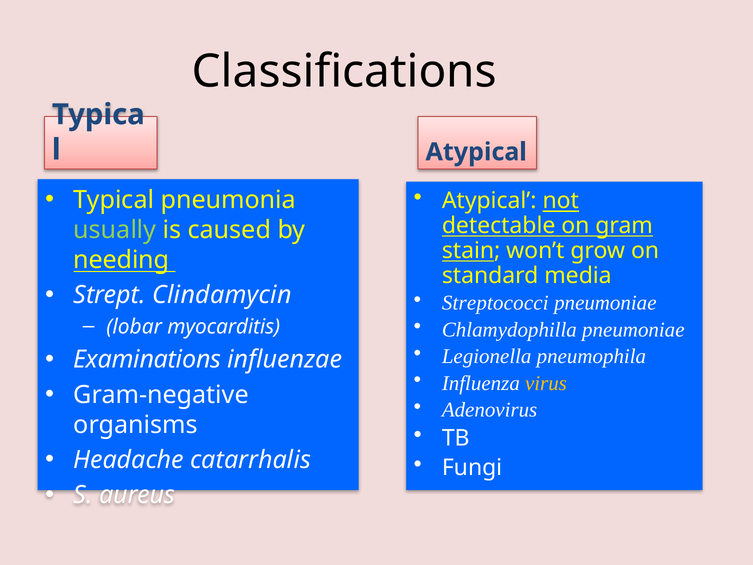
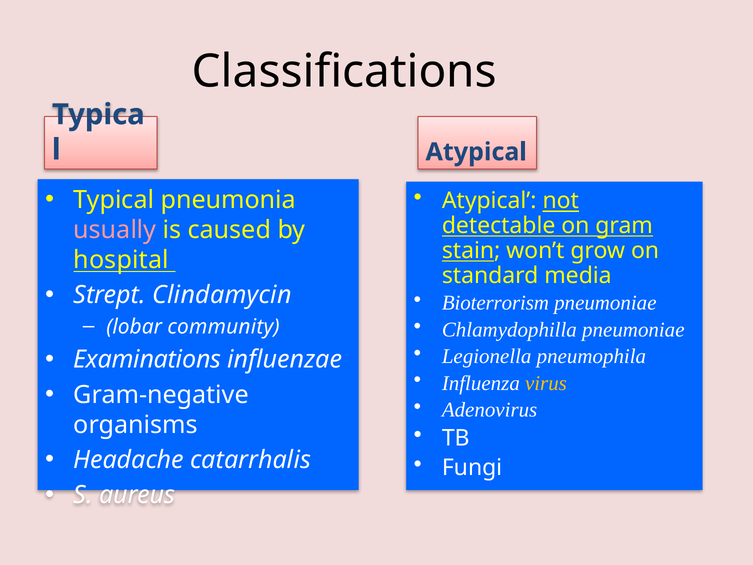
usually colour: light green -> pink (115, 230)
needing: needing -> hospital (121, 260)
Streptococci: Streptococci -> Bioterrorism (495, 303)
myocarditis: myocarditis -> community (224, 327)
